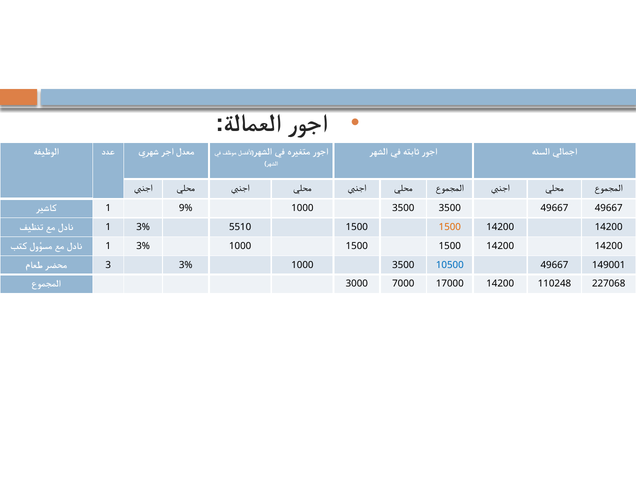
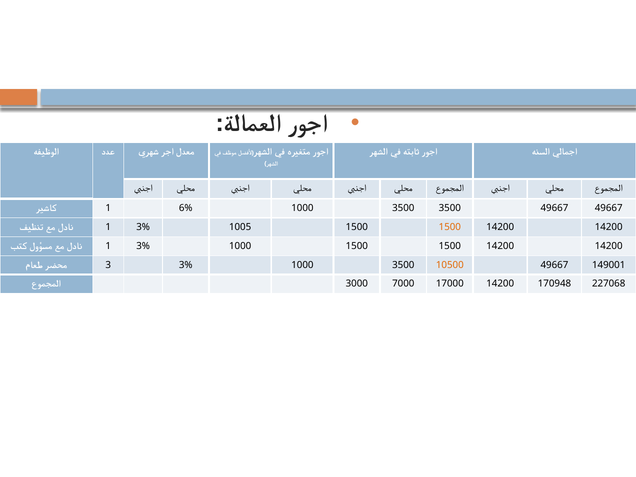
9%: 9% -> 6% (186, 208)
5510: 5510 -> 1005 (240, 227)
10500 colour: blue -> orange (450, 265)
110248: 110248 -> 170948 (554, 284)
